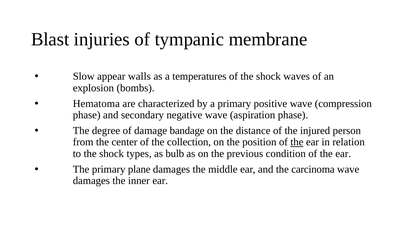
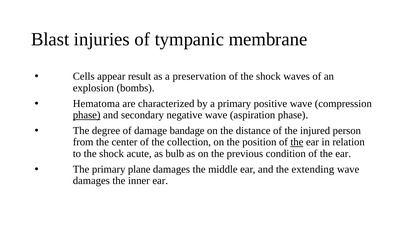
Slow: Slow -> Cells (84, 76)
walls: walls -> result (140, 76)
temperatures: temperatures -> preservation (199, 76)
phase underline: none -> present (87, 115)
types: types -> acute (139, 154)
carcinoma: carcinoma -> extending (313, 169)
